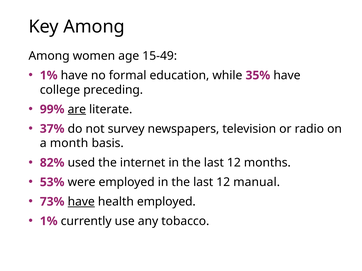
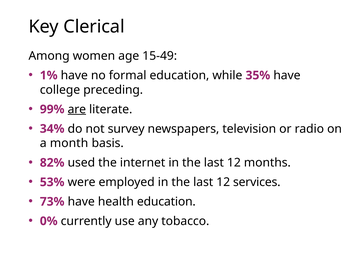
Key Among: Among -> Clerical (94, 27)
37%: 37% -> 34% (52, 129)
manual: manual -> services (257, 183)
have underline: present -> none (81, 202)
health employed: employed -> education (166, 202)
1%: 1% -> 0% (49, 222)
